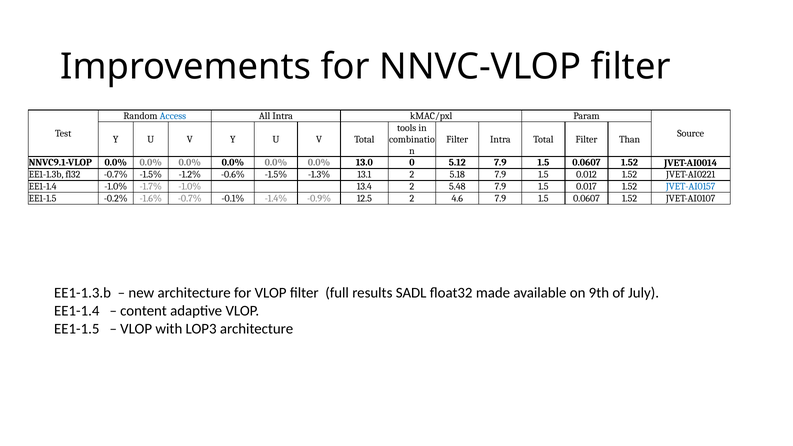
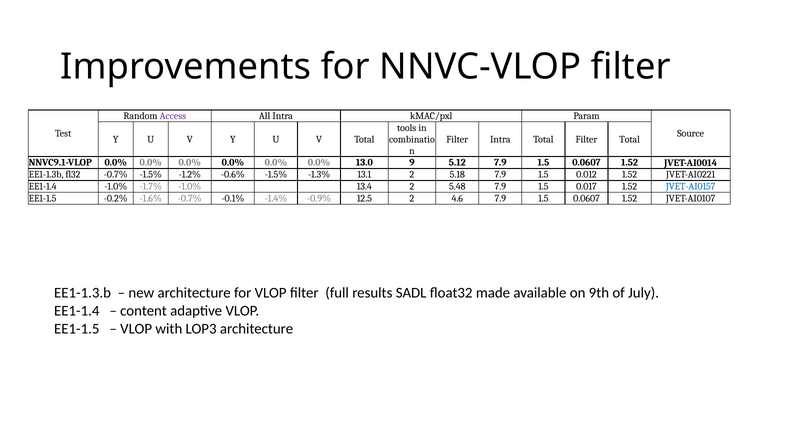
Access colour: blue -> purple (173, 116)
Filter Than: Than -> Total (630, 139)
0: 0 -> 9 (412, 163)
